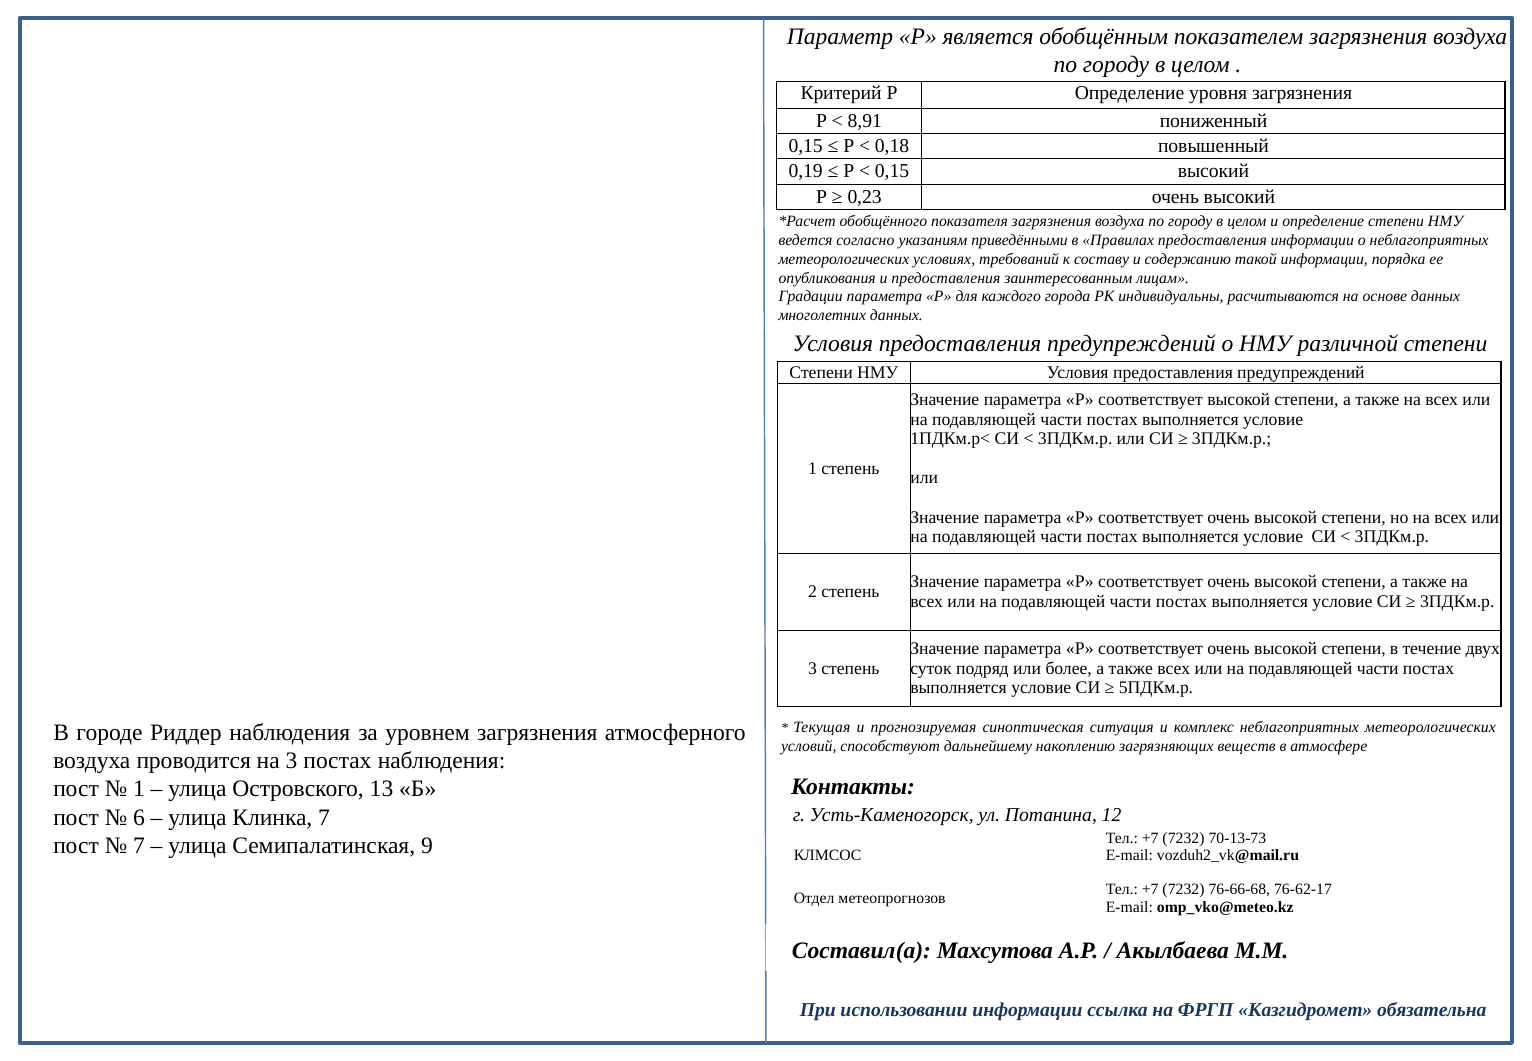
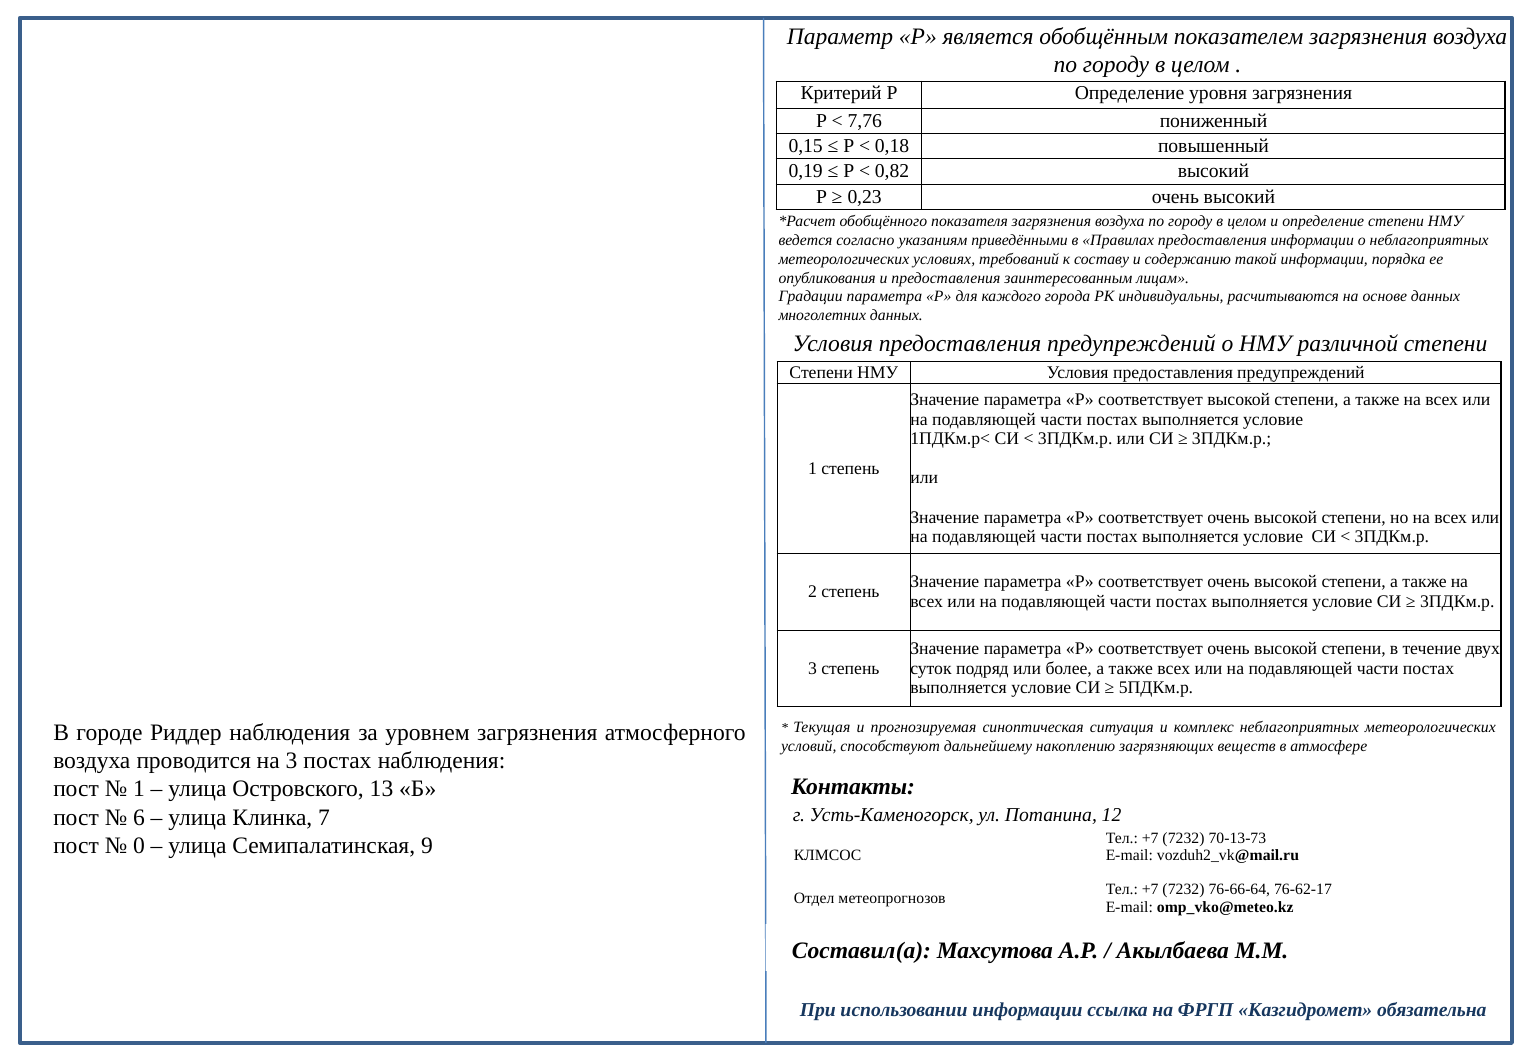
8,91: 8,91 -> 7,76 (865, 121)
0,15: 0,15 -> 0,82 (892, 171)
7: 7 -> 0 (139, 845)
76-66-68: 76-66-68 -> 76-66-64 (1239, 889)
